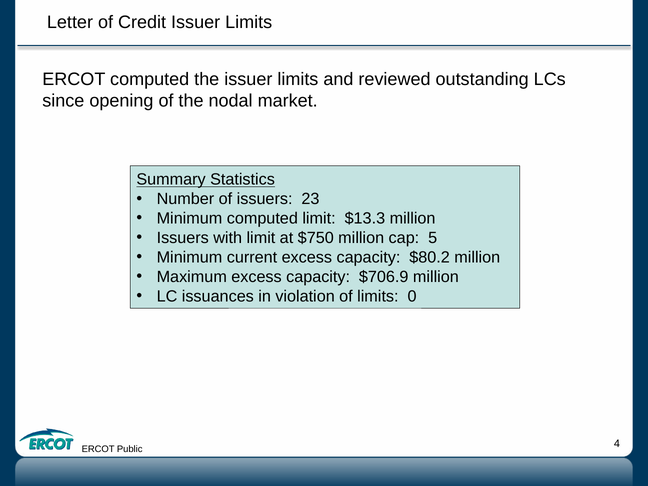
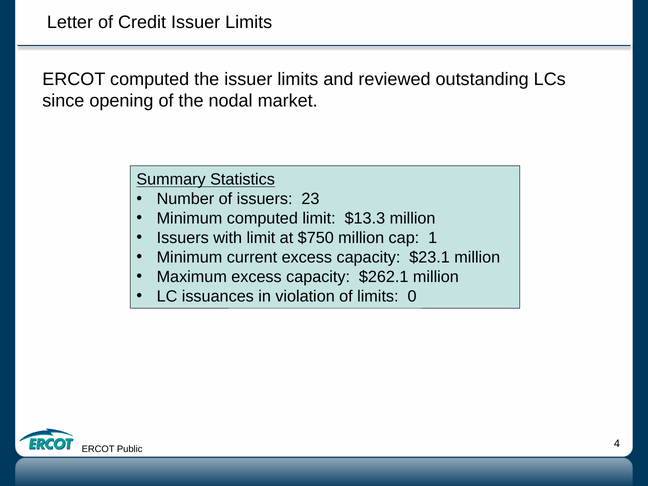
5: 5 -> 1 (433, 238)
$80.2: $80.2 -> $23.1 (430, 257)
$706.9: $706.9 -> $262.1 (384, 277)
